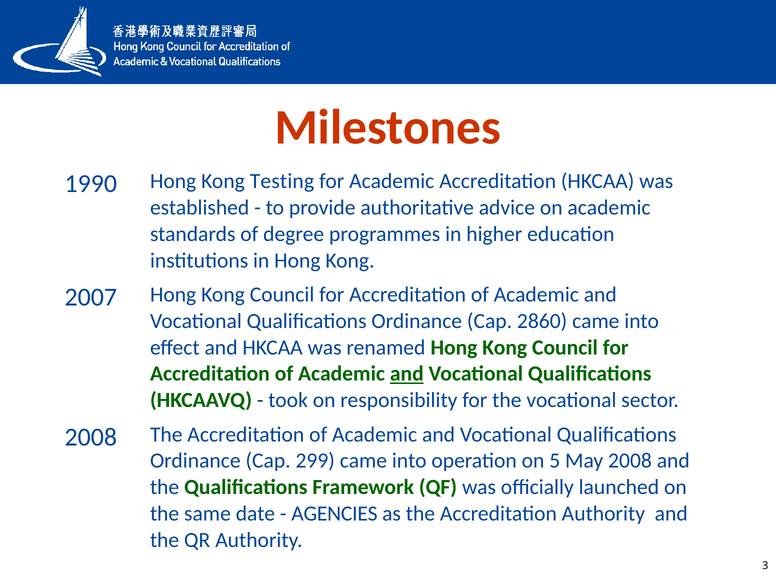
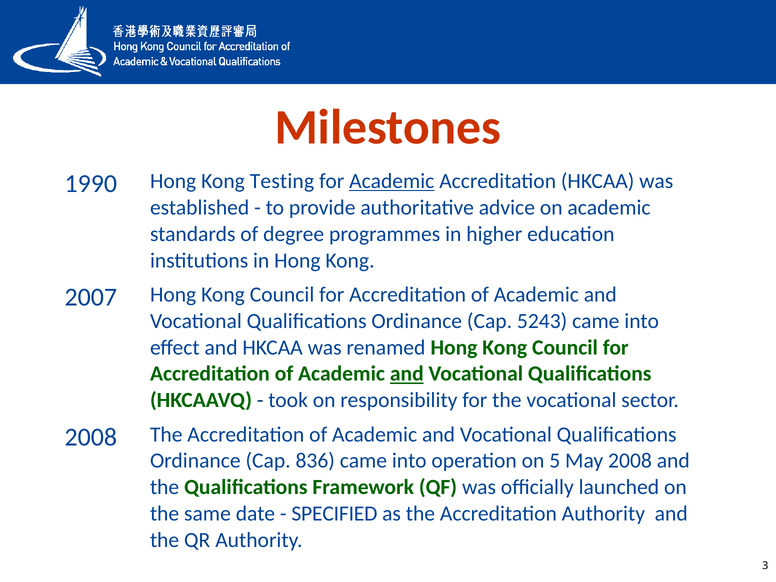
Academic underline: none -> present (392, 181)
2860: 2860 -> 5243 (542, 321)
299: 299 -> 836 (315, 461)
AGENCIES: AGENCIES -> SPECIFIED (334, 514)
